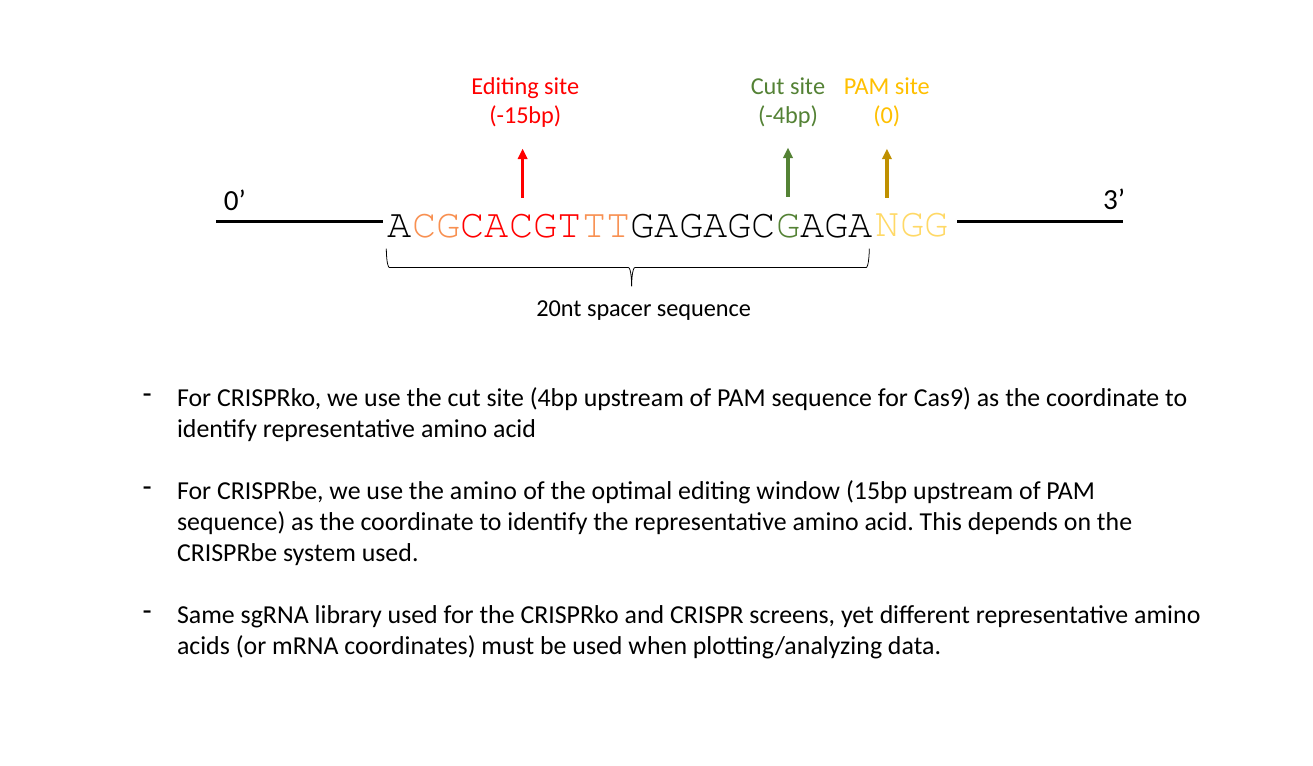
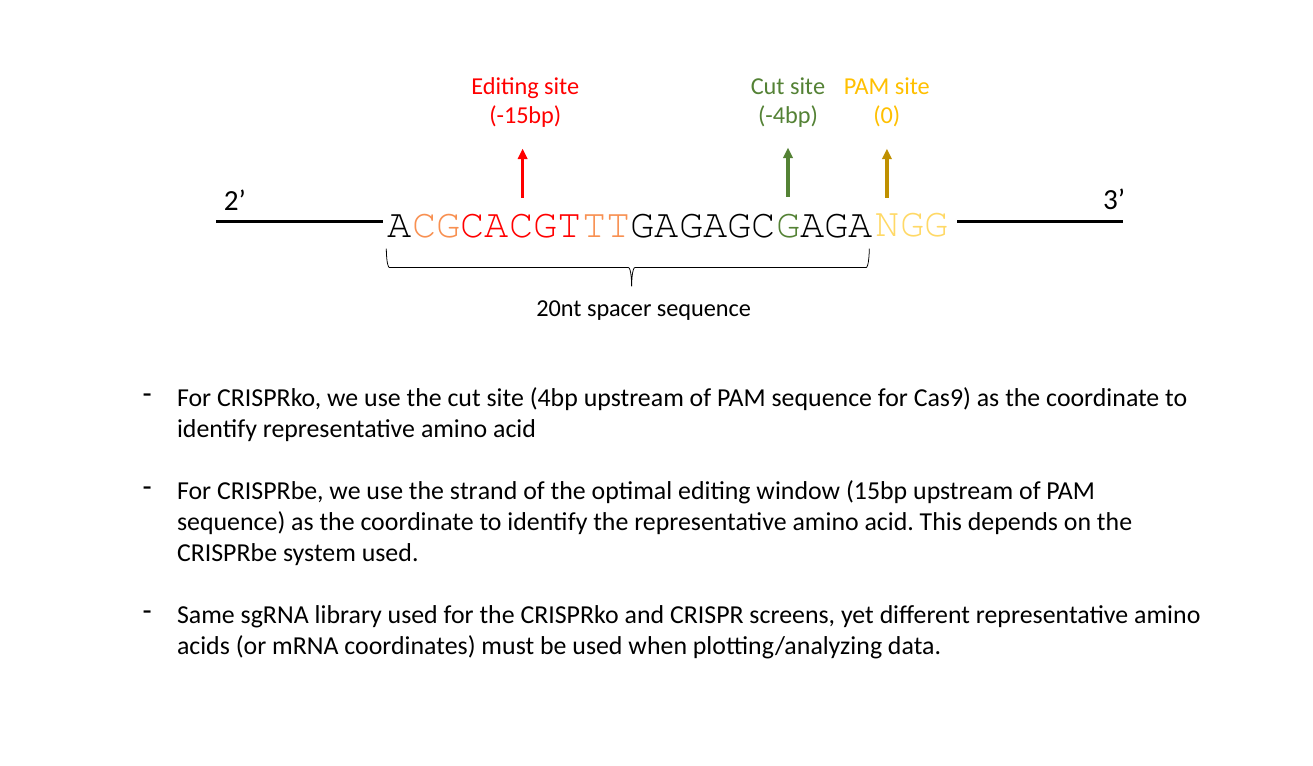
0: 0 -> 2 (235, 201)
the amino: amino -> strand (484, 491)
